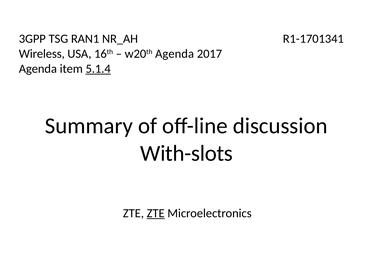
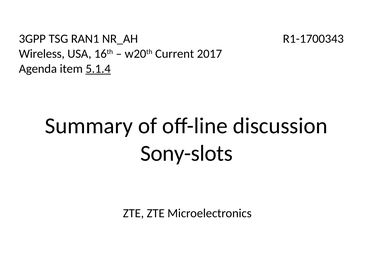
R1-1701341: R1-1701341 -> R1-1700343 (313, 39)
w20th Agenda: Agenda -> Current (175, 54)
With-slots: With-slots -> Sony-slots (187, 153)
ZTE underline: present -> none (156, 213)
